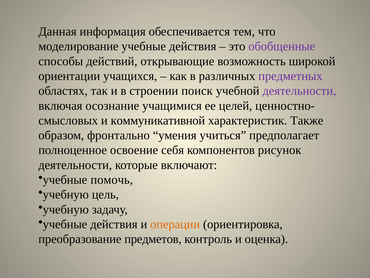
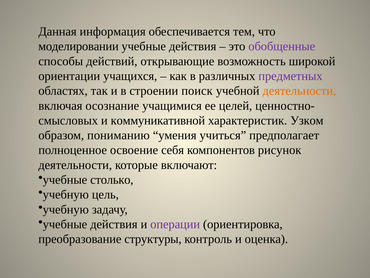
моделирование: моделирование -> моделировании (78, 46)
деятельности colour: purple -> orange (299, 91)
Также: Также -> Узком (307, 120)
фронтально: фронтально -> пониманию (118, 135)
помочь: помочь -> столько (112, 180)
операции colour: orange -> purple (175, 224)
предметов: предметов -> структуры (153, 239)
